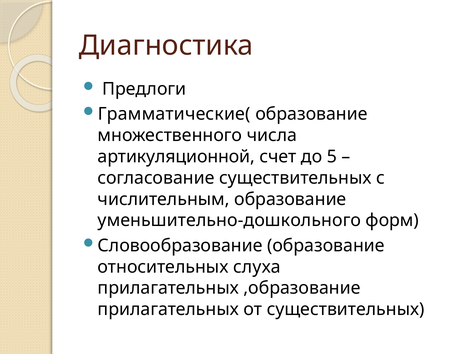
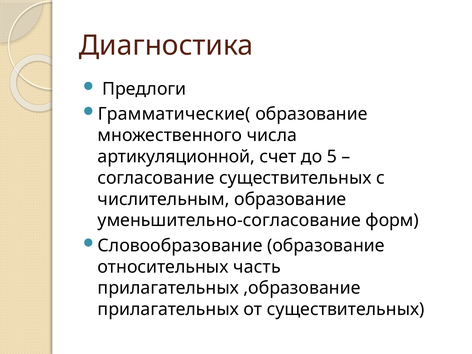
уменьшительно-дошкольного: уменьшительно-дошкольного -> уменьшительно-согласование (229, 220)
слуха: слуха -> часть (257, 267)
